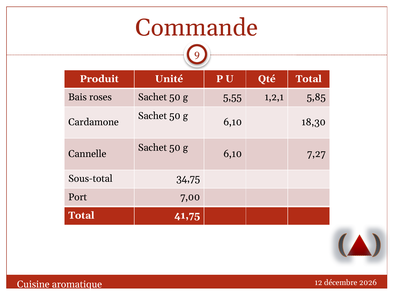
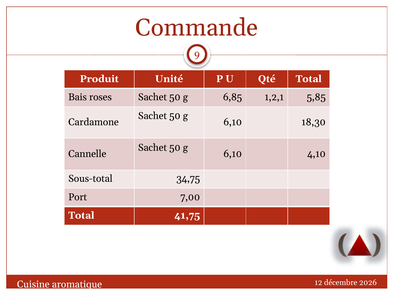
5,55: 5,55 -> 6,85 (233, 97)
7,27: 7,27 -> 4,10 (316, 154)
